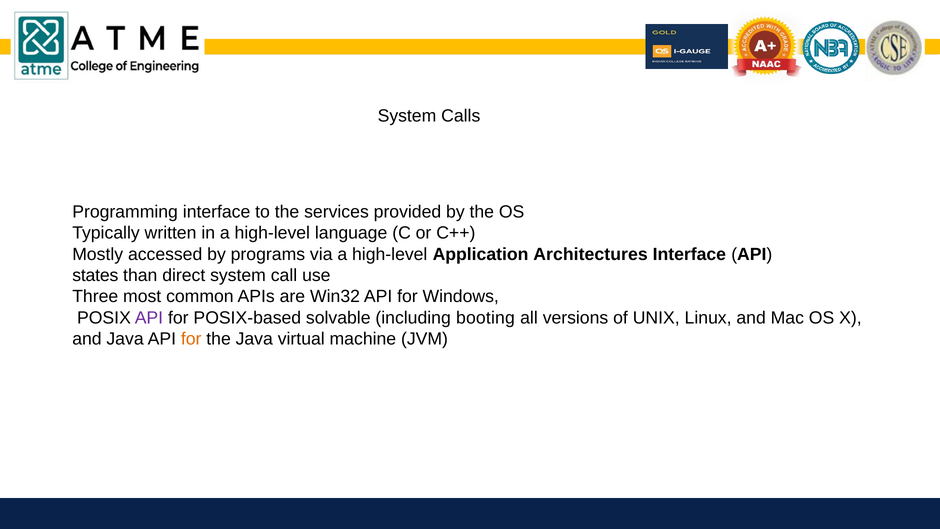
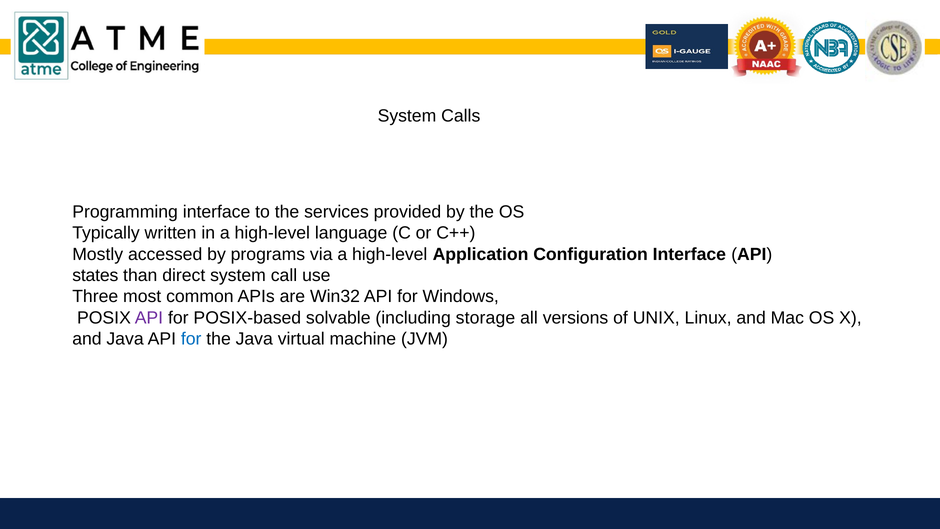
Architectures: Architectures -> Configuration (591, 254)
booting: booting -> storage (485, 318)
for colour: orange -> blue (191, 339)
